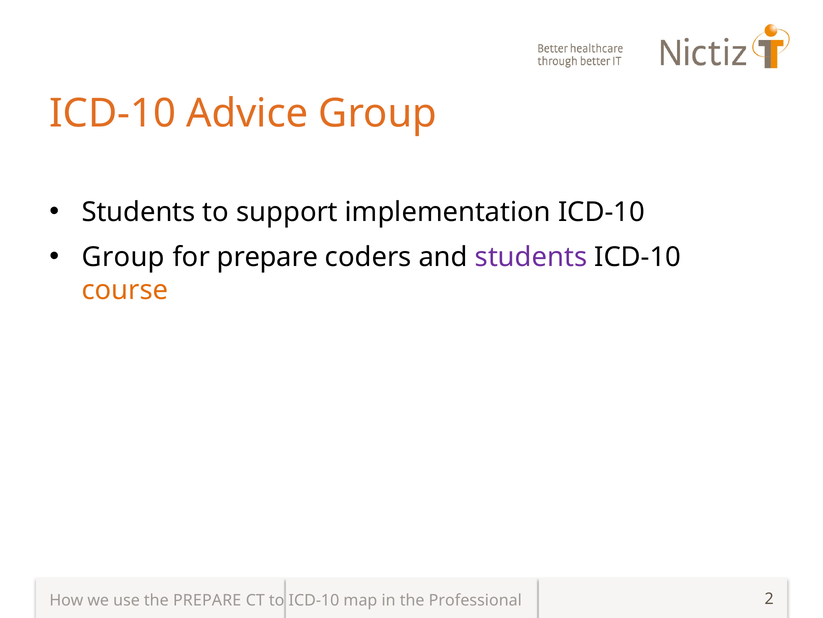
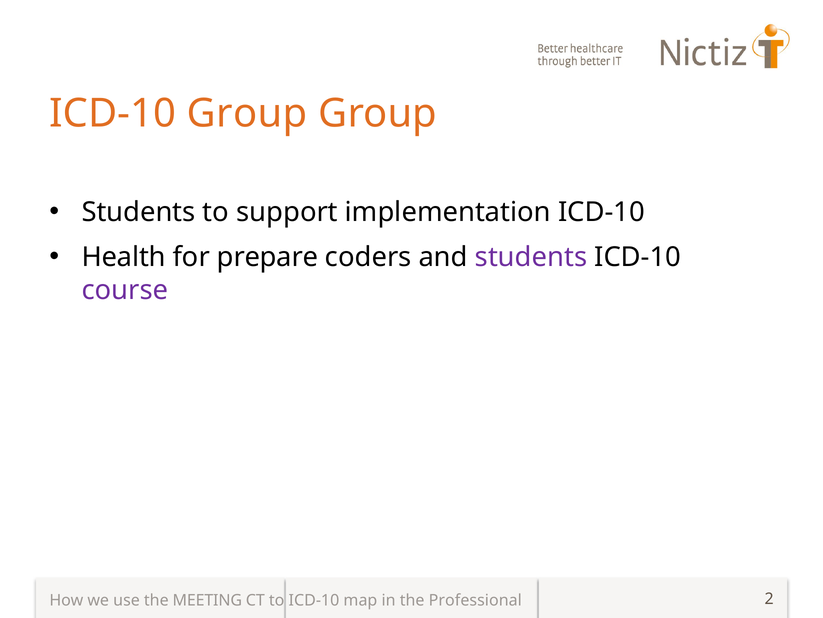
ICD-10 Advice: Advice -> Group (247, 113)
Group: Group -> Health (124, 257)
course colour: orange -> purple (125, 290)
the PREPARE: PREPARE -> MEETING (207, 599)
